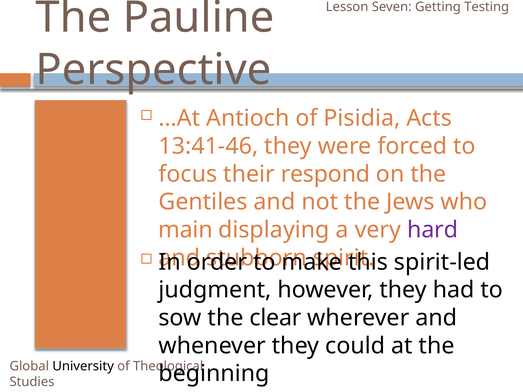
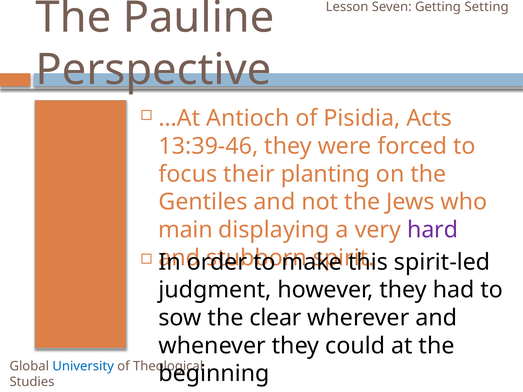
Testing: Testing -> Setting (487, 7)
13:41-46: 13:41-46 -> 13:39-46 (208, 146)
respond: respond -> planting (325, 174)
University colour: black -> blue (83, 366)
